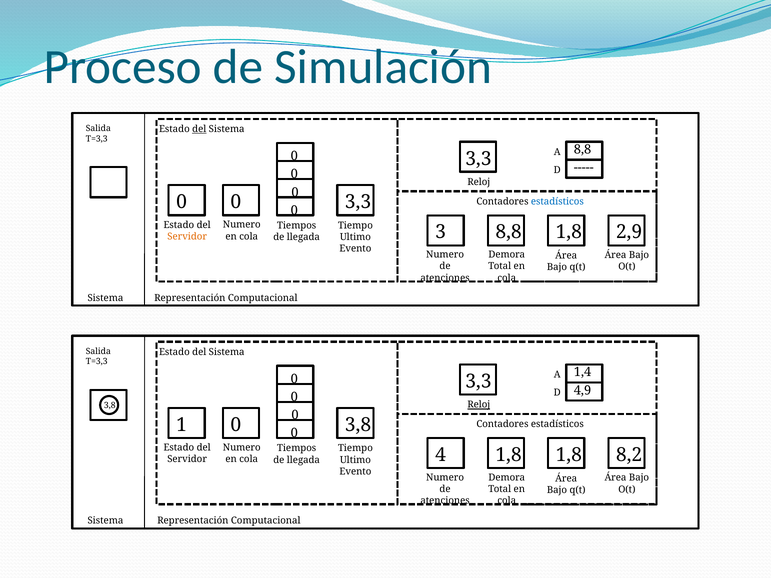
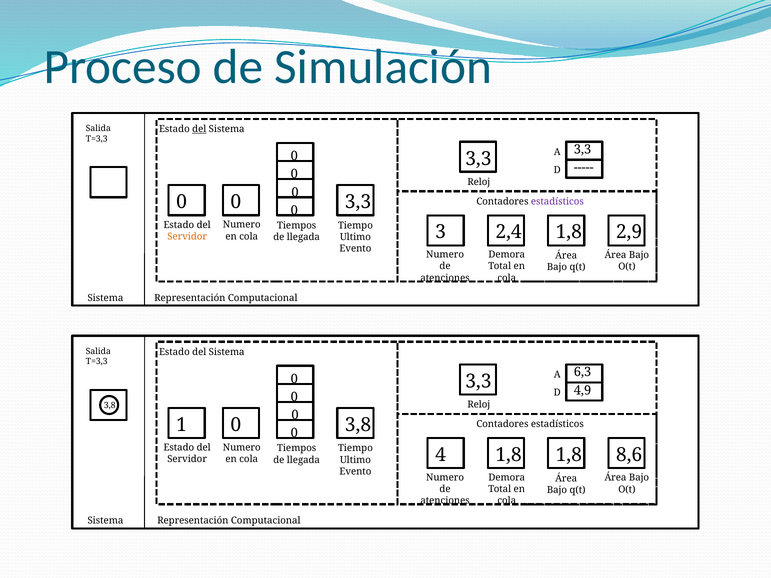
8,8: 8,8 -> 3,3 (583, 150)
estadísticos colour: blue -> purple (557, 202)
8,8: 8,8 -> 2,4 (509, 232)
1,4: 1,4 -> 6,3 (583, 372)
Reloj underline: present -> none (479, 405)
8,2: 8,2 -> 8,6 (629, 455)
